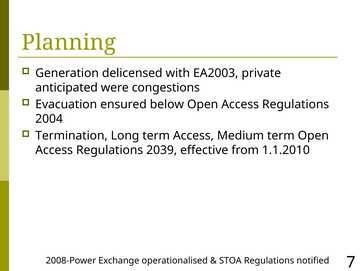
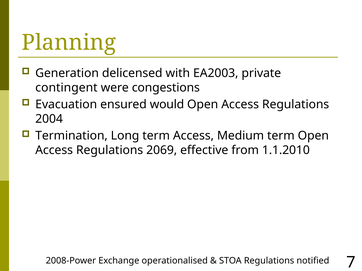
anticipated: anticipated -> contingent (66, 88)
below: below -> would (167, 105)
2039: 2039 -> 2069 (162, 150)
